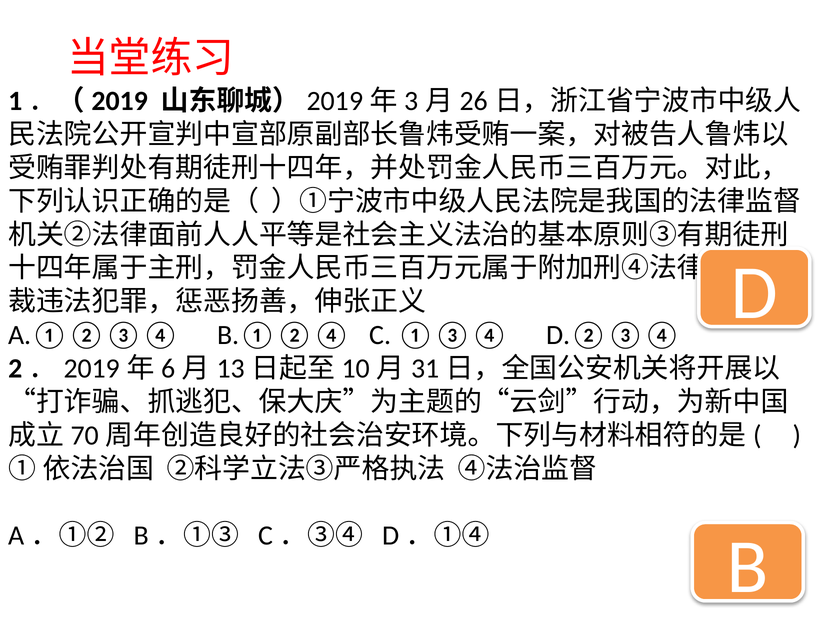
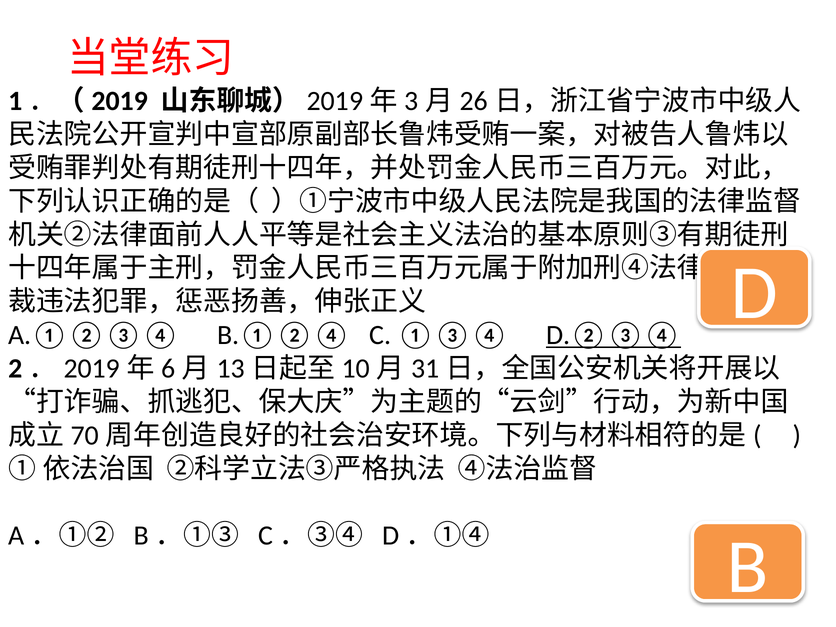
D.②③④ underline: none -> present (614, 335)
